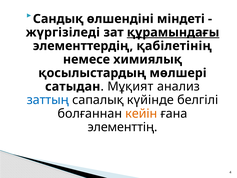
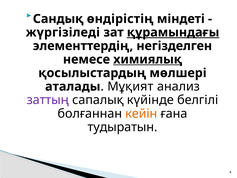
өлшендіні: өлшендіні -> өндірістің (120, 19)
қабілетінің: қабілетінің -> негізделген (174, 46)
химиялық underline: none -> present (148, 59)
сатыдан: сатыдан -> аталады (73, 86)
заттың colour: blue -> purple (48, 100)
элементтің: элементтің -> тудыратын (122, 127)
